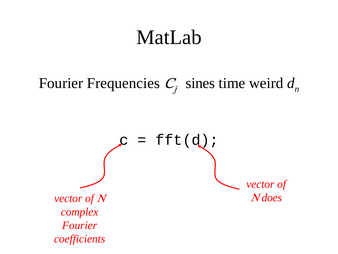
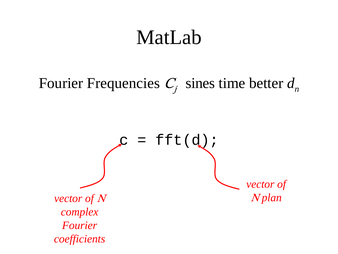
weird: weird -> better (266, 83)
does: does -> plan (272, 197)
